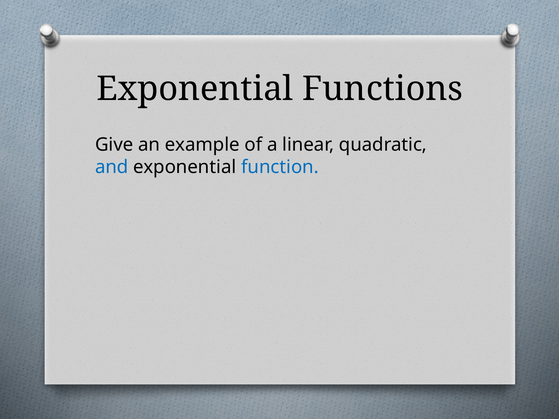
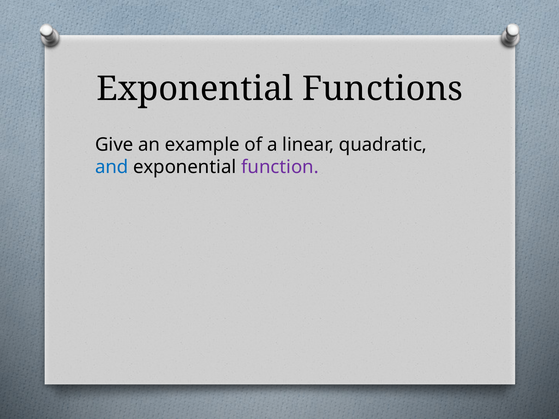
function colour: blue -> purple (280, 167)
